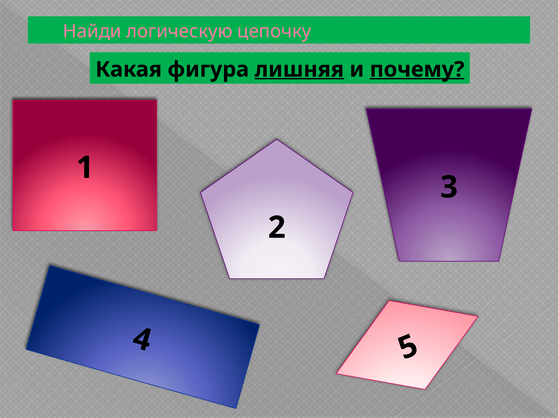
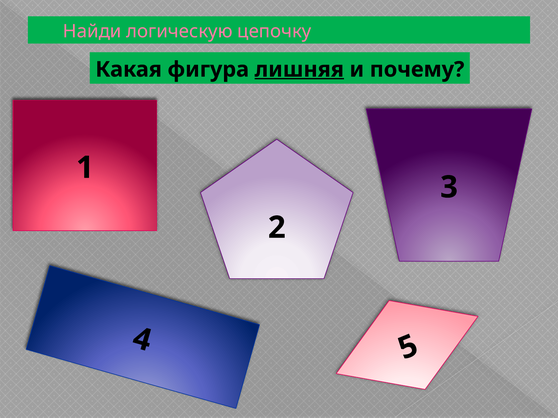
почему underline: present -> none (417, 70)
